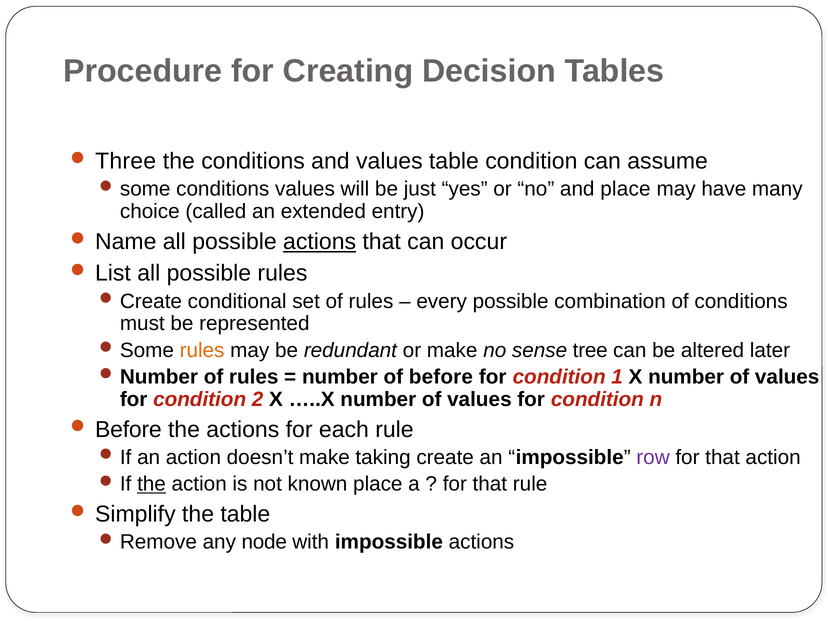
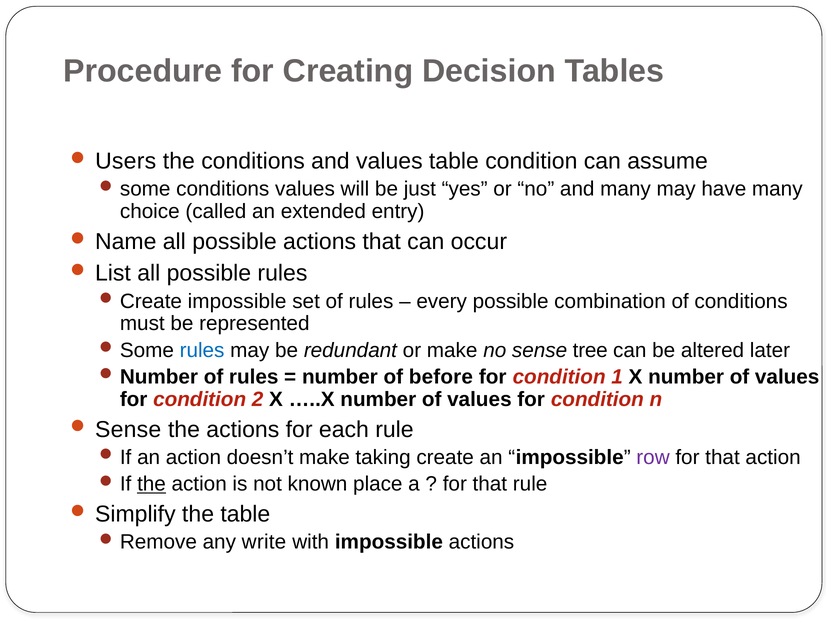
Three: Three -> Users (126, 161)
and place: place -> many (626, 189)
actions underline: present -> none (320, 242)
conditional: conditional -> impossible (237, 301)
rules colour: orange -> blue (202, 350)
Before: Before -> Sense (128, 429)
node: node -> write (264, 542)
